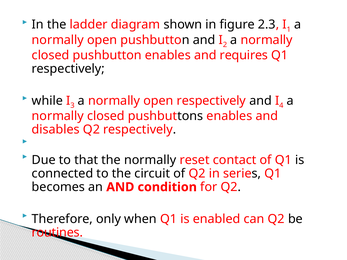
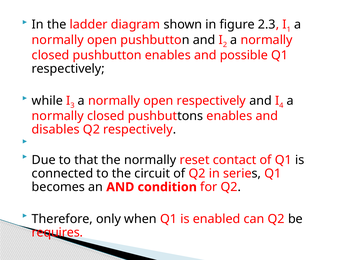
requires: requires -> possible (244, 55)
routines: routines -> requires (57, 233)
